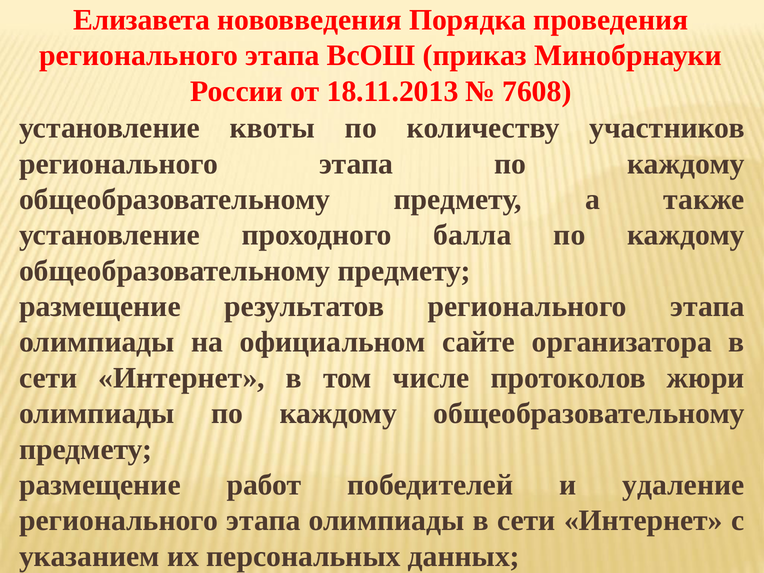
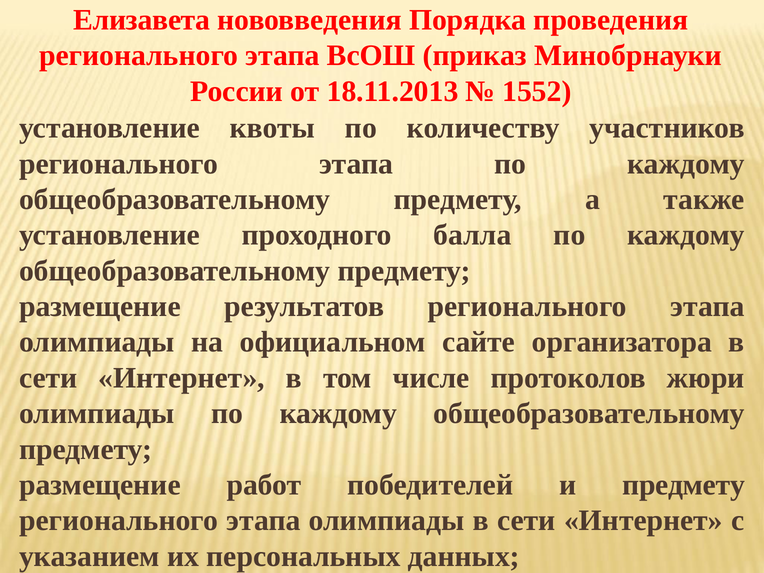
7608: 7608 -> 1552 (537, 91)
и удаление: удаление -> предмету (684, 485)
